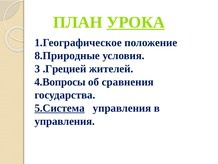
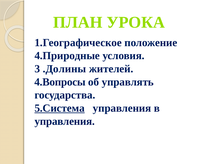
УРОКА underline: present -> none (136, 22)
8.Природные: 8.Природные -> 4.Природные (67, 56)
.Грецией: .Грецией -> .Долины (64, 69)
сравнения: сравнения -> управлять (128, 82)
